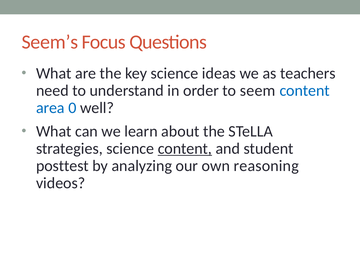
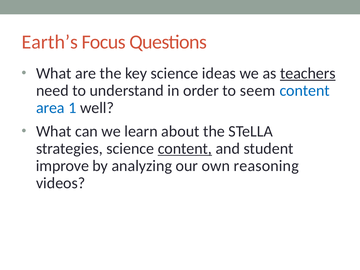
Seem’s: Seem’s -> Earth’s (50, 42)
teachers underline: none -> present (308, 73)
0: 0 -> 1 (72, 108)
posttest: posttest -> improve (62, 166)
